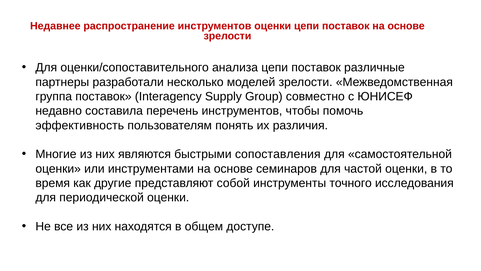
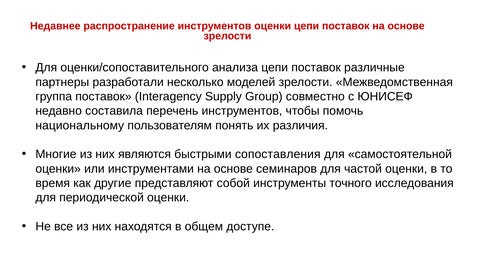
эффективность: эффективность -> национальному (80, 125)
